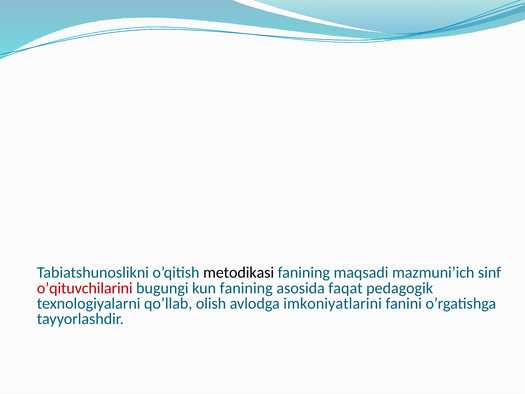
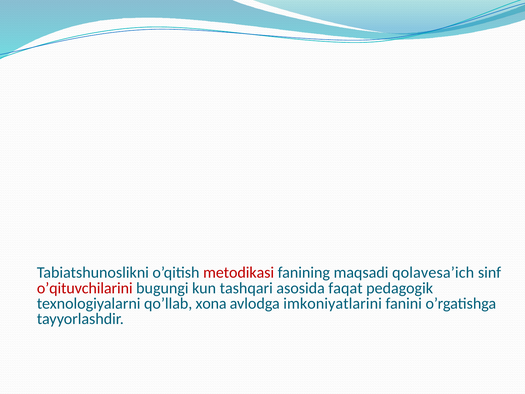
metodikasi colour: black -> red (239, 273)
mazmuni’ich: mazmuni’ich -> qolavesa’ich (433, 273)
kun fanining: fanining -> tashqari (246, 288)
olish: olish -> xona (211, 303)
